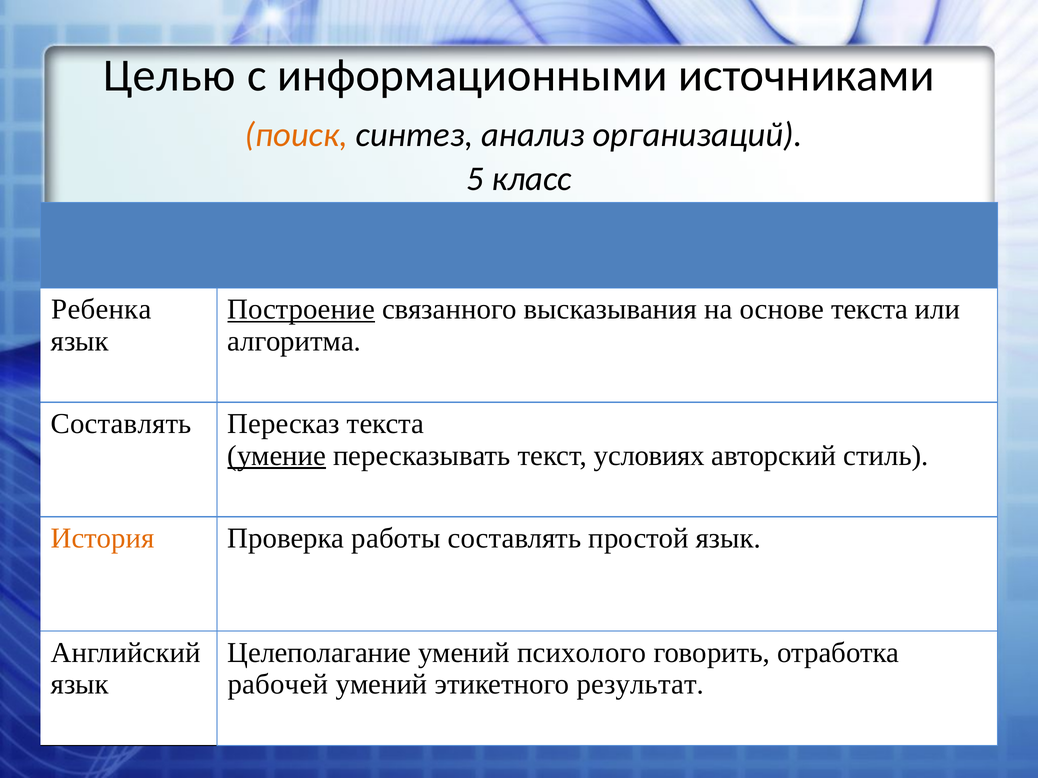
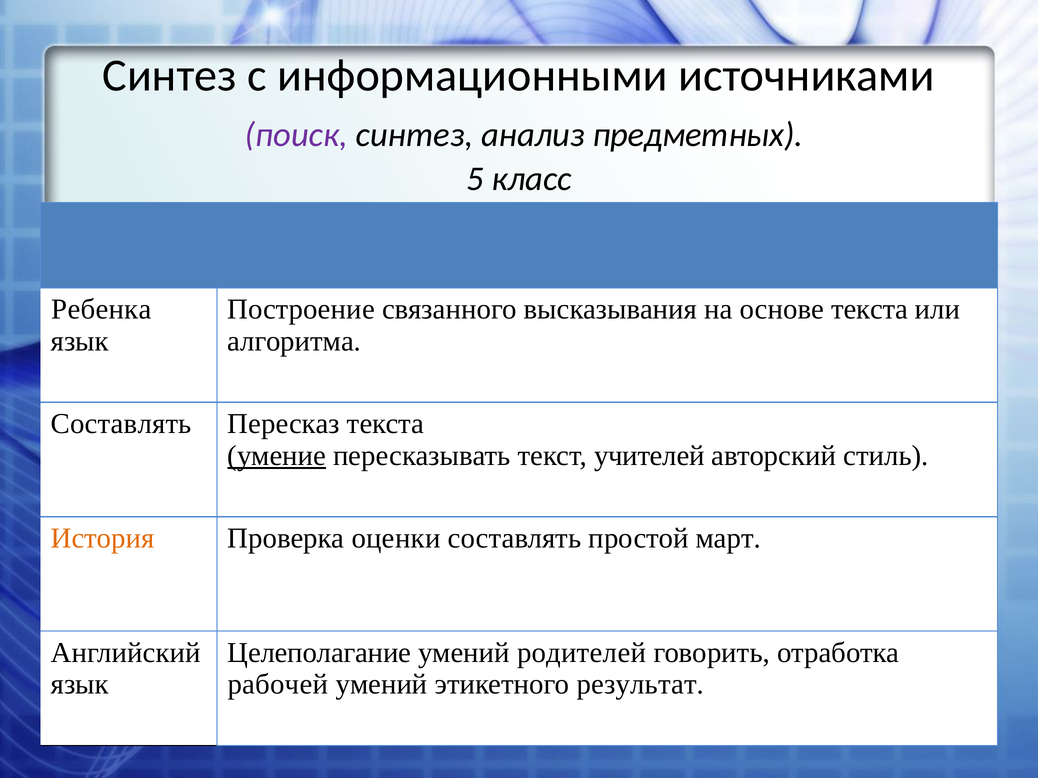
Целью: Целью -> Синтез (170, 76)
поиск colour: orange -> purple (296, 135)
организаций: организаций -> предметных (698, 135)
Построение underline: present -> none (301, 310)
условиях: условиях -> учителей (649, 456)
работы: работы -> оценки (396, 538)
простой язык: язык -> март (728, 538)
психолого: психолого -> родителей (582, 653)
